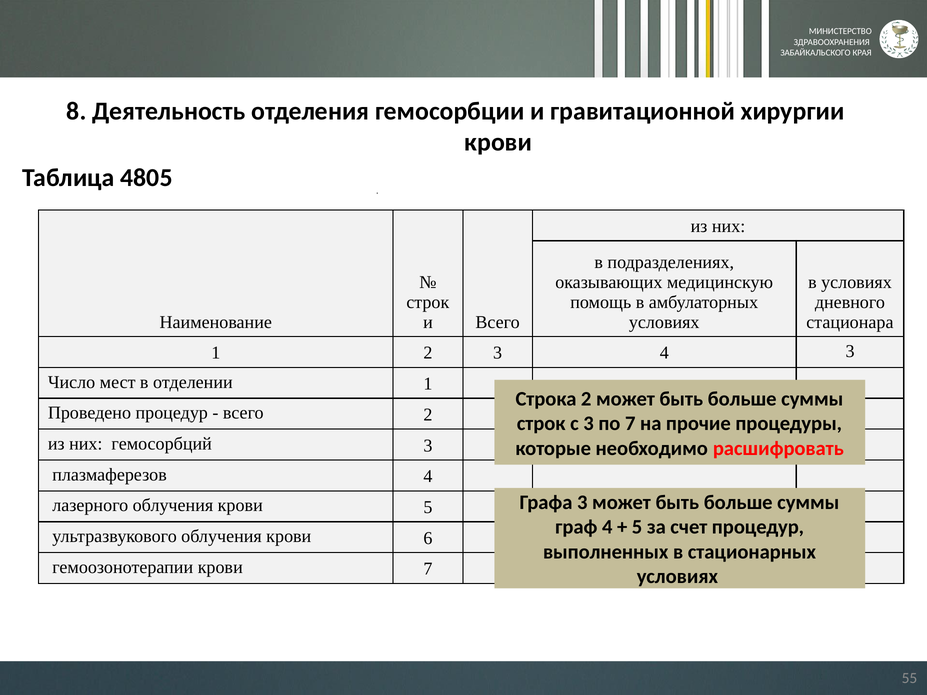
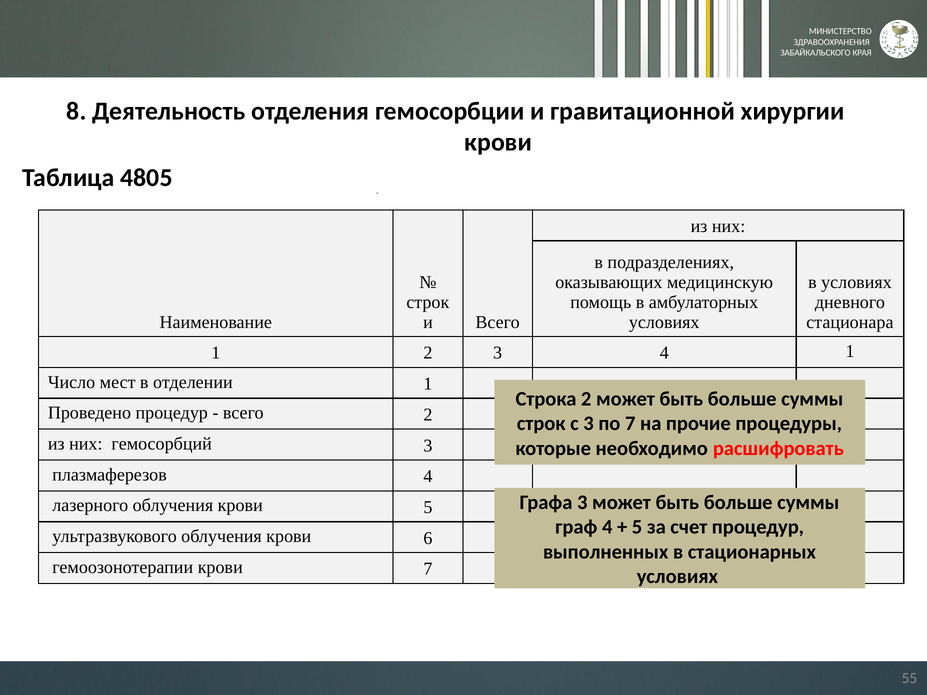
4 3: 3 -> 1 (850, 351)
